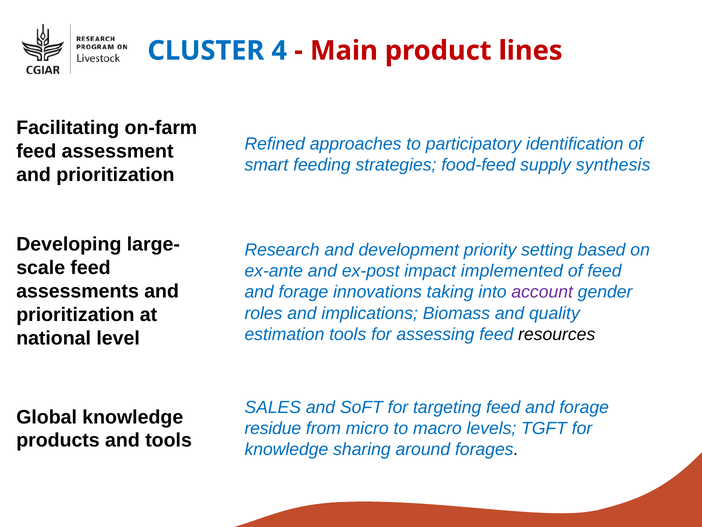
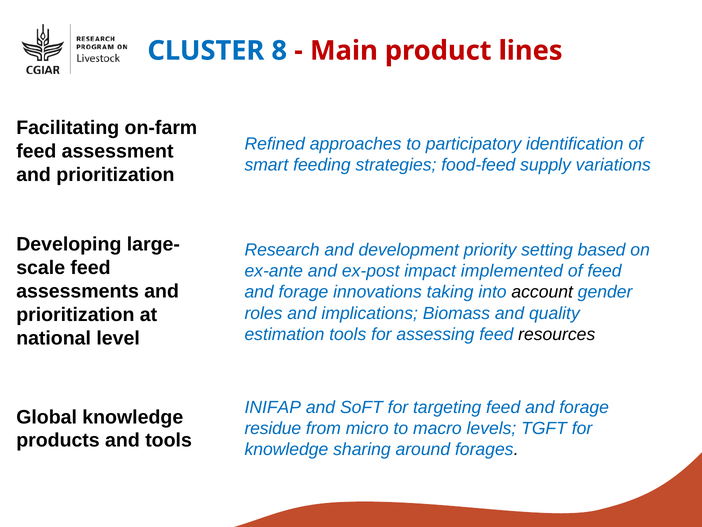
4: 4 -> 8 (279, 51)
synthesis: synthesis -> variations (613, 165)
account colour: purple -> black (542, 292)
SALES: SALES -> INIFAP (273, 407)
